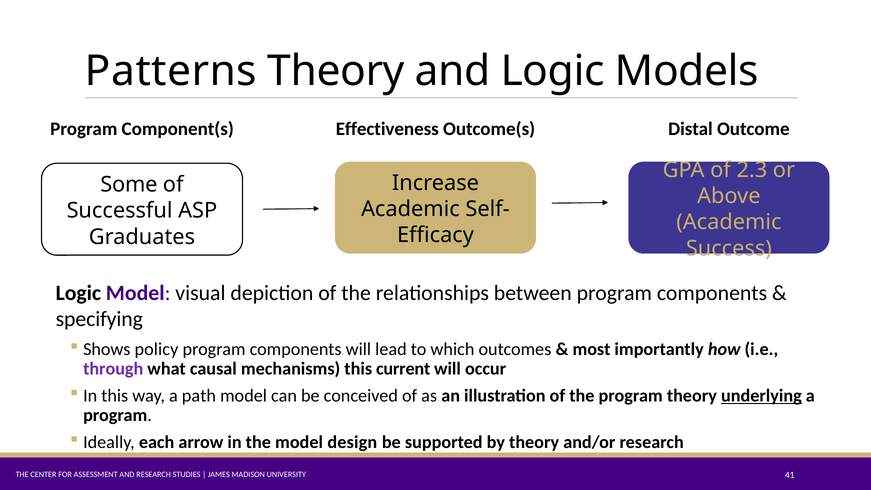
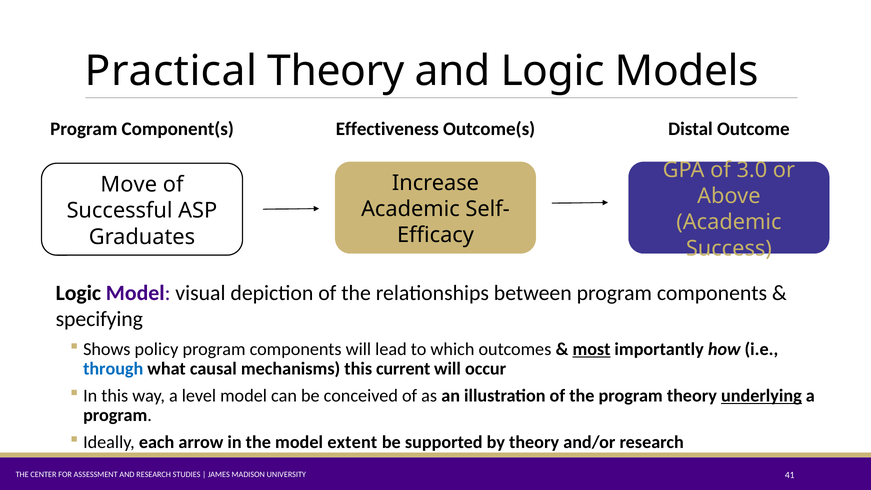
Patterns: Patterns -> Practical (171, 71)
2.3: 2.3 -> 3.0 (752, 170)
Some: Some -> Move (129, 185)
most underline: none -> present (591, 349)
through colour: purple -> blue (113, 369)
path: path -> level (199, 396)
design: design -> extent (352, 442)
